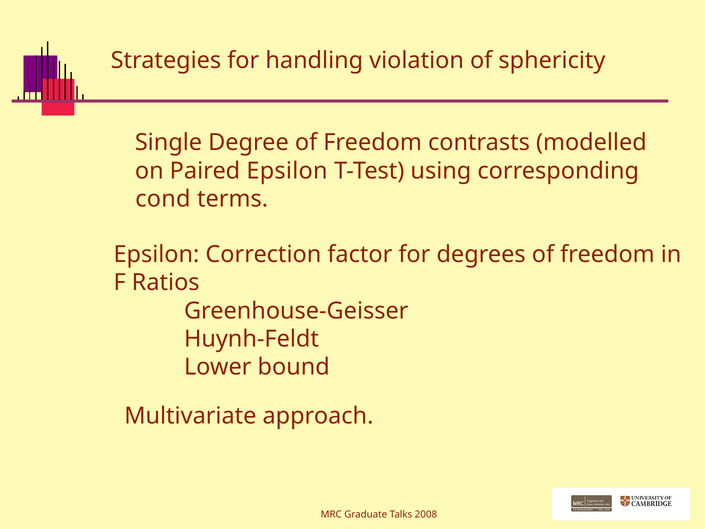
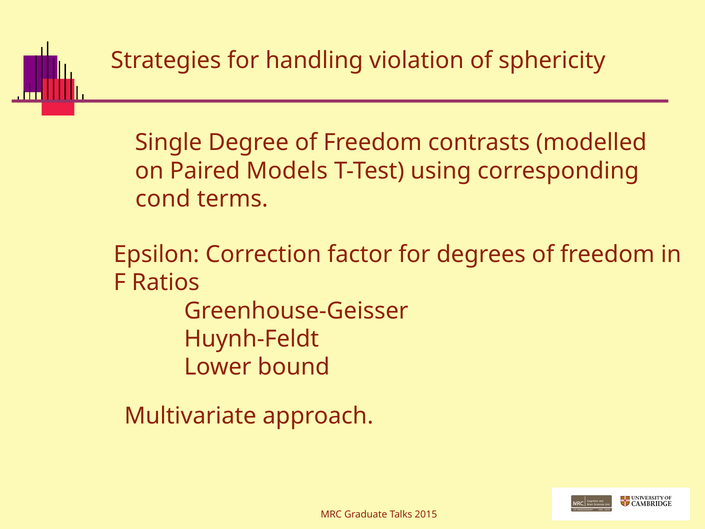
Paired Epsilon: Epsilon -> Models (287, 171)
2008: 2008 -> 2015 (426, 514)
